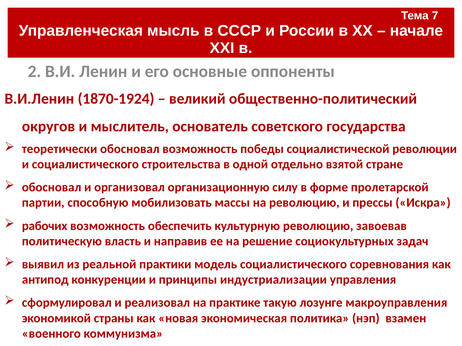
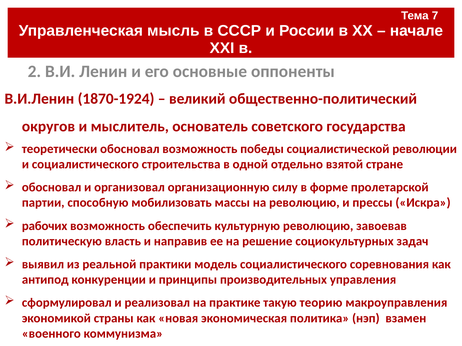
индустриализации: индустриализации -> производительных (273, 280)
лозунге: лозунге -> теорию (321, 303)
